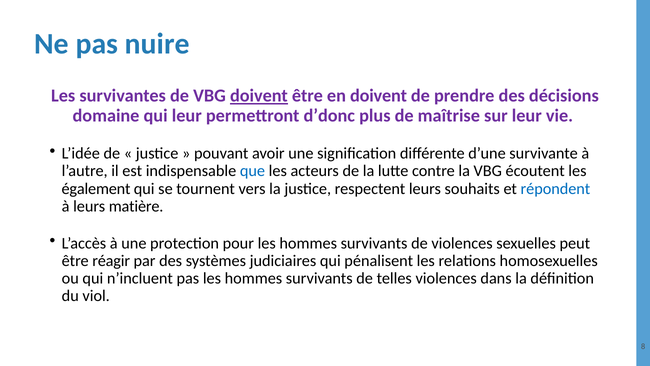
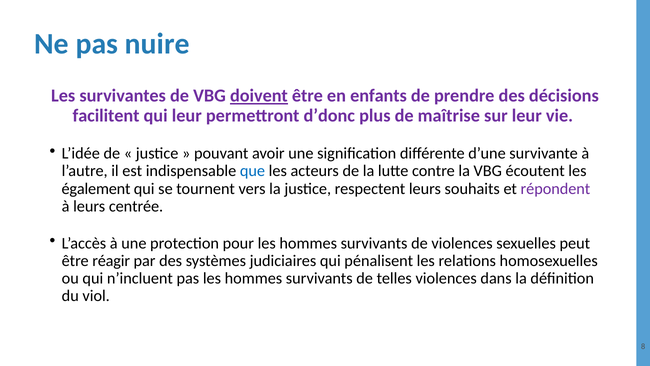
en doivent: doivent -> enfants (379, 96)
domaine: domaine -> facilitent (106, 115)
répondent colour: blue -> purple (555, 188)
matière: matière -> centrée (136, 206)
